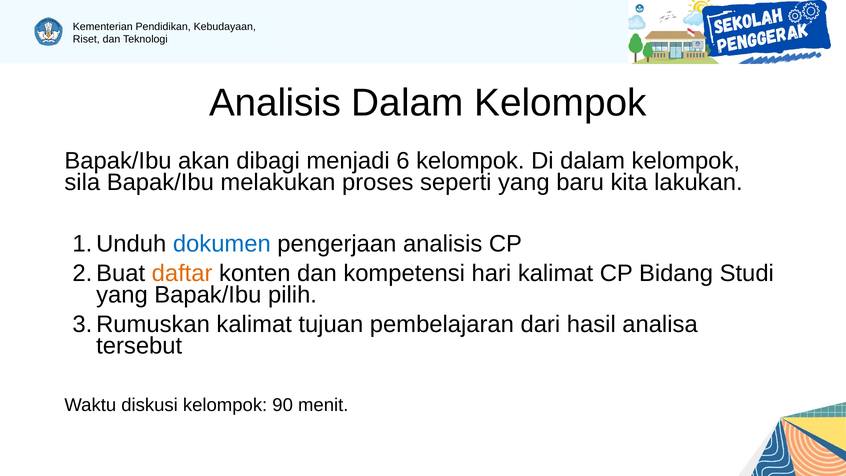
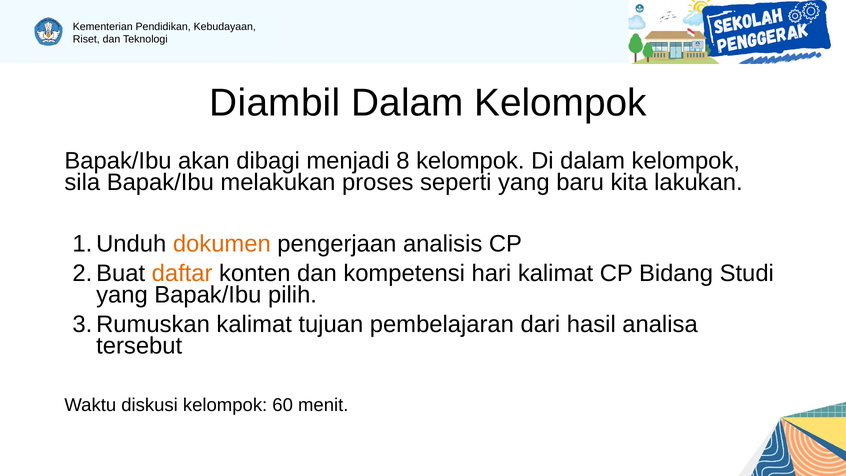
Analisis: Analisis -> Diambil (275, 103)
6: 6 -> 8 (403, 161)
dokumen colour: blue -> orange (222, 244)
90: 90 -> 60 (283, 405)
